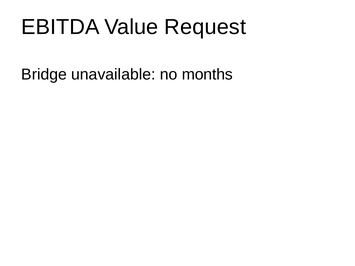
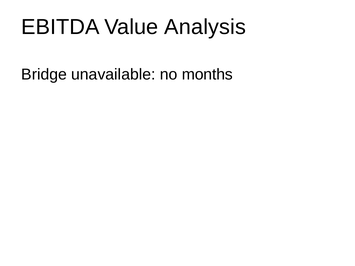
Request: Request -> Analysis (205, 27)
